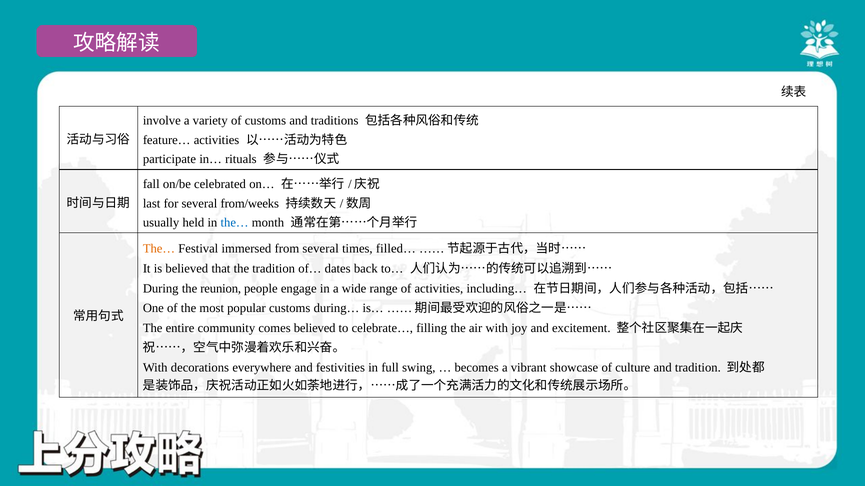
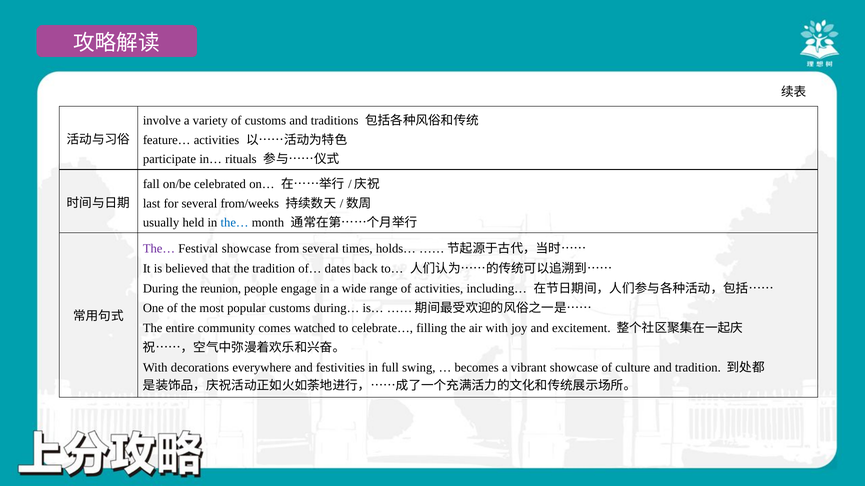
The… colour: orange -> purple (159, 249)
Festival immersed: immersed -> showcase (246, 249)
filled…: filled… -> holds… (396, 249)
comes believed: believed -> watched (315, 328)
